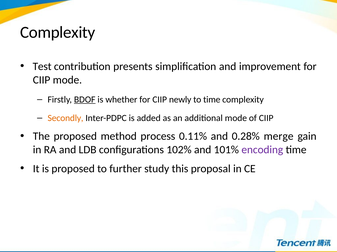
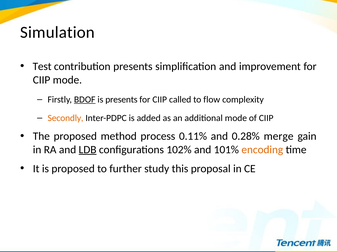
Complexity: Complexity -> Simulation (57, 32)
is whether: whether -> presents (121, 100)
newly: newly -> called (180, 100)
to time: time -> flow (212, 100)
LDB underline: none -> present (88, 150)
encoding colour: purple -> orange (262, 150)
